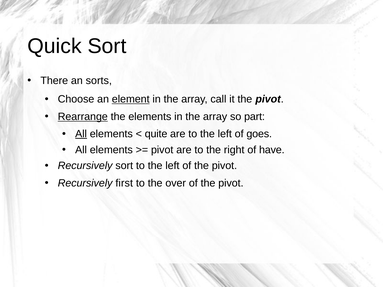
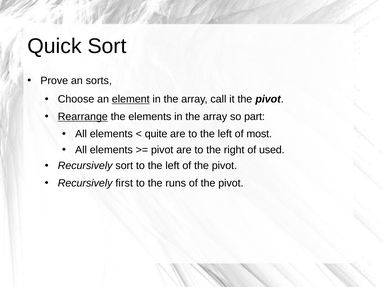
There: There -> Prove (54, 81)
All underline: present -> none (81, 134)
goes: goes -> most (259, 134)
have: have -> used (272, 150)
over: over -> runs (176, 183)
